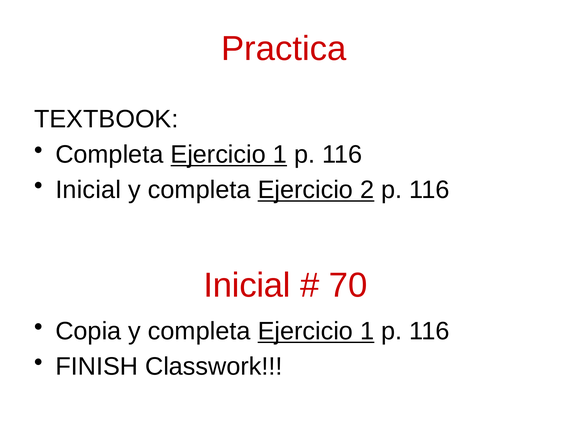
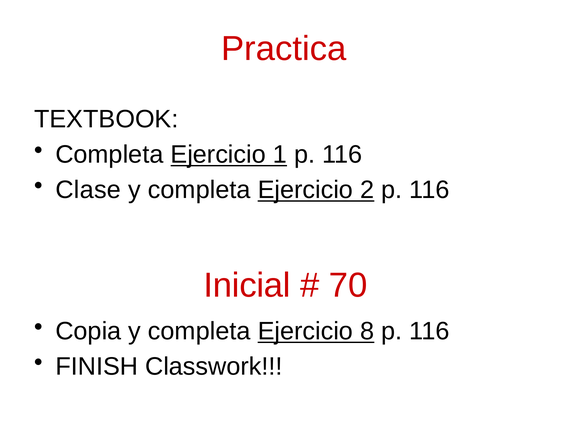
Inicial: Inicial -> Clase (88, 190)
y completa Ejercicio 1: 1 -> 8 (367, 331)
